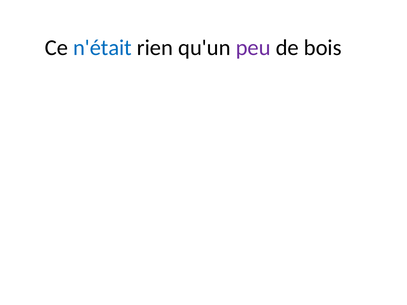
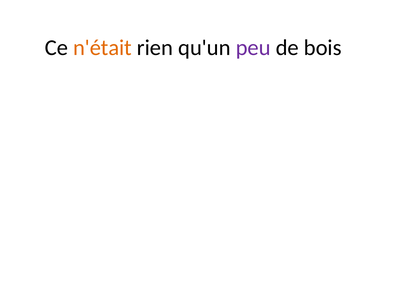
n'était colour: blue -> orange (102, 48)
